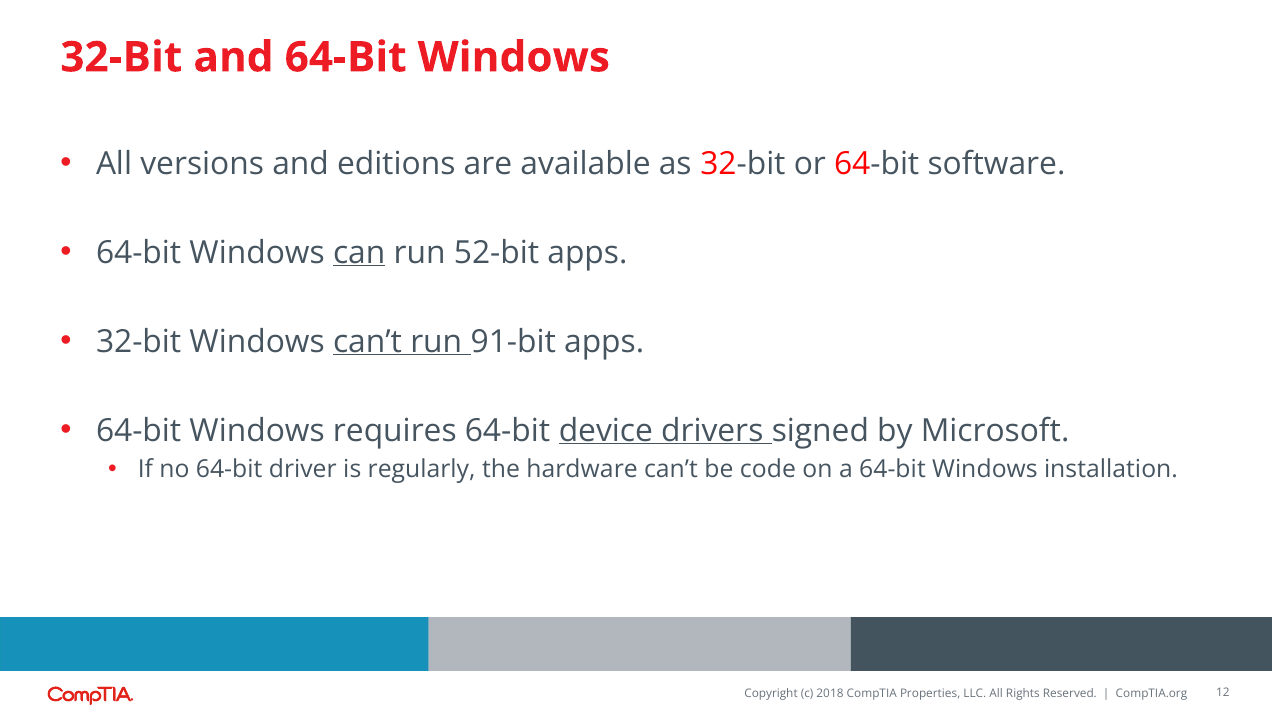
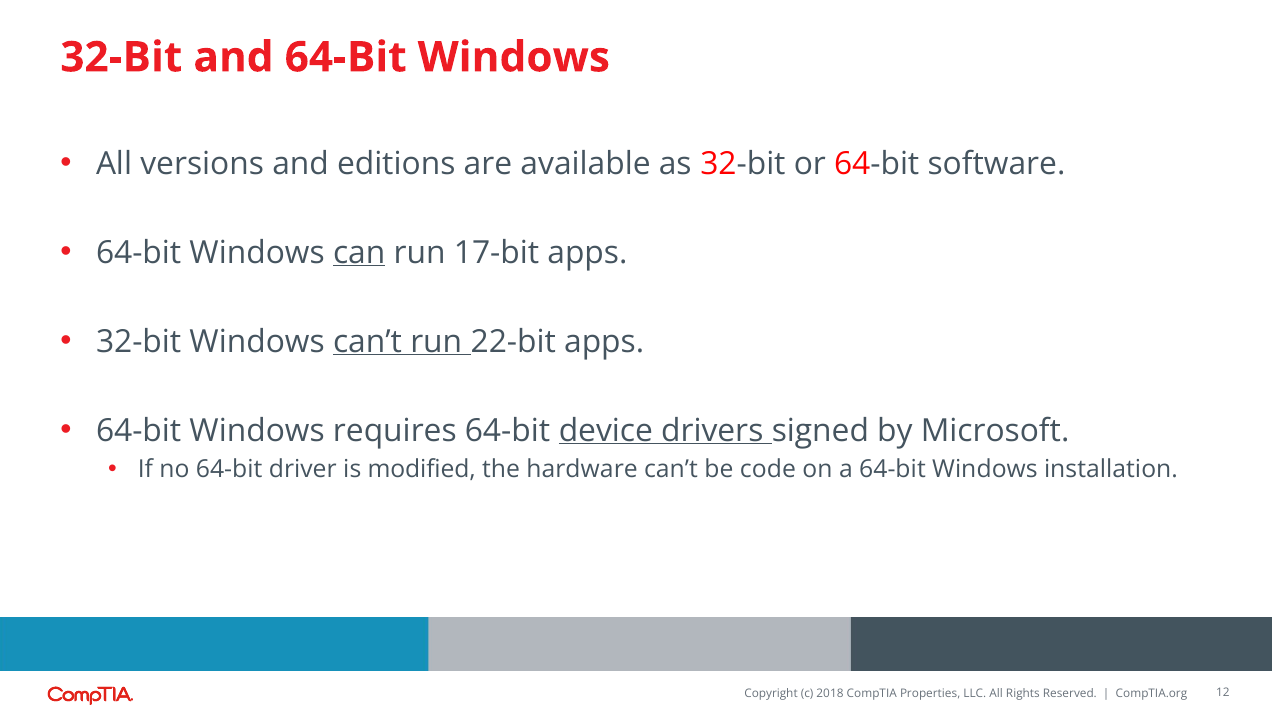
52-bit: 52-bit -> 17-bit (496, 253)
91-bit: 91-bit -> 22-bit (513, 342)
regularly: regularly -> modified (422, 470)
